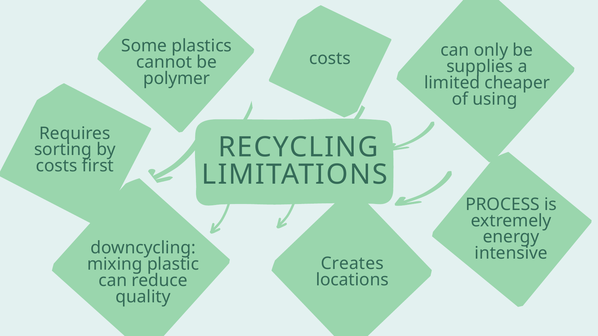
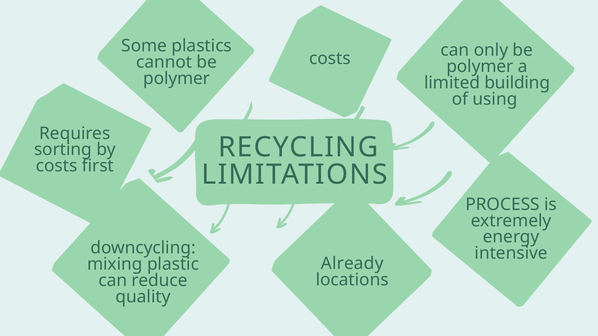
supplies: supplies -> polymer (480, 67)
cheaper: cheaper -> building (517, 83)
Creates: Creates -> Already (352, 264)
